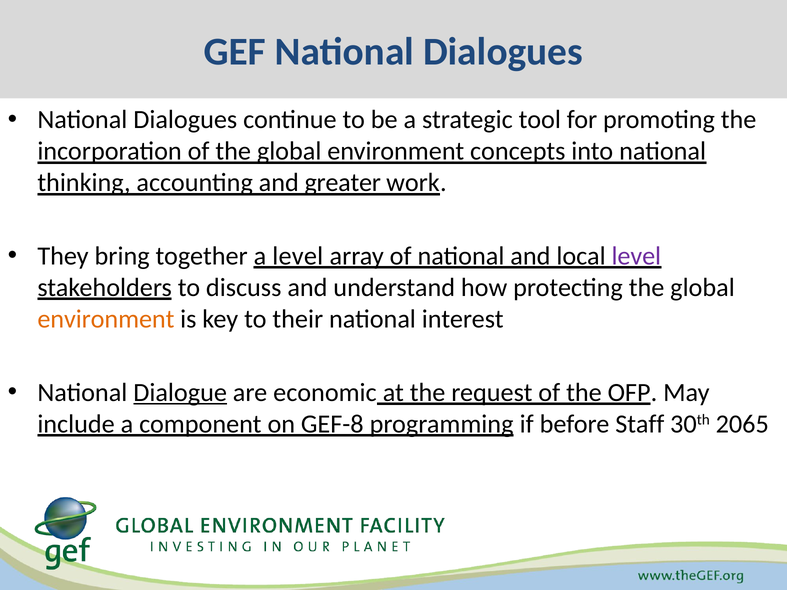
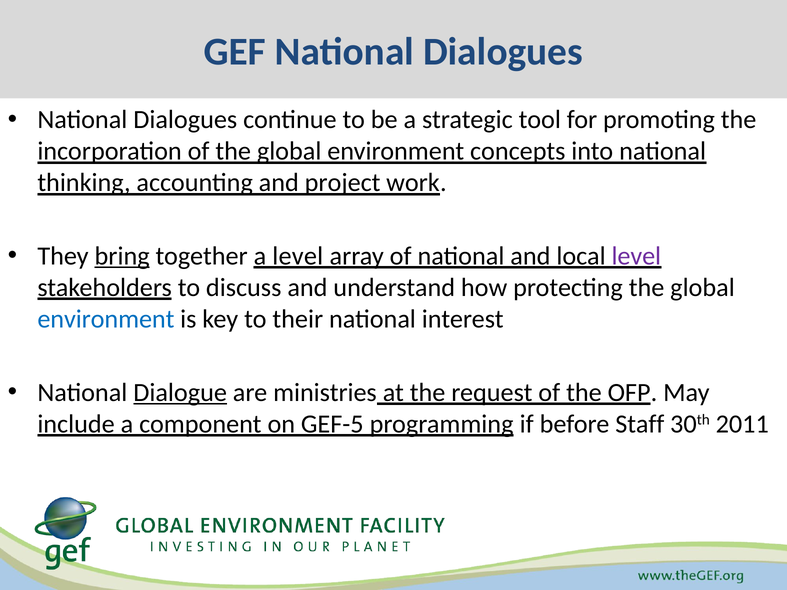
greater: greater -> project (343, 183)
bring underline: none -> present (122, 256)
environment colour: orange -> blue (106, 319)
economic: economic -> ministries (325, 393)
GEF-8: GEF-8 -> GEF-5 (332, 424)
2065: 2065 -> 2011 (742, 424)
